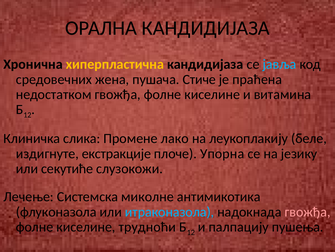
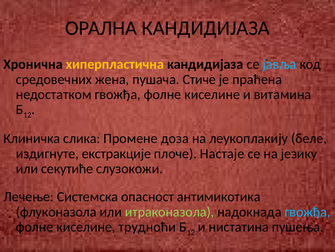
лако: лако -> доза (175, 138)
Упорна: Упорна -> Настаје (222, 153)
миколне: миколне -> опасност (148, 196)
итраконазола colour: light blue -> light green (170, 211)
гвожђа colour: pink -> light blue (308, 211)
палпацију: палпацију -> нистатина (239, 226)
